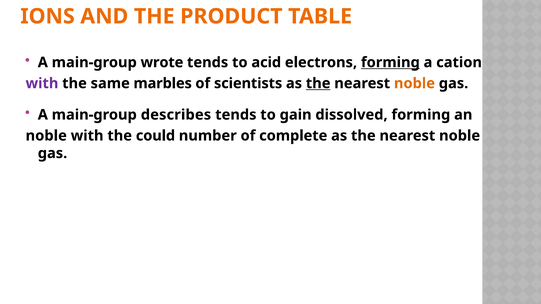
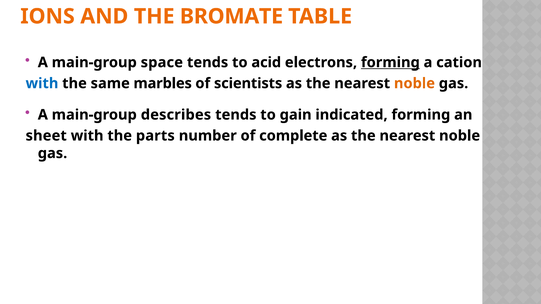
PRODUCT: PRODUCT -> BROMATE (231, 16)
wrote: wrote -> space (162, 62)
with colour: purple -> blue (42, 83)
the underline: present -> none (318, 83)
dissolved: dissolved -> indicated (352, 115)
noble: noble -> sheet (46, 136)
could: could -> parts (155, 136)
